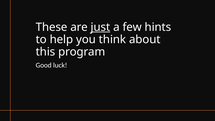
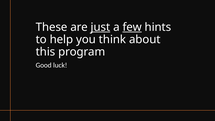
few underline: none -> present (132, 27)
